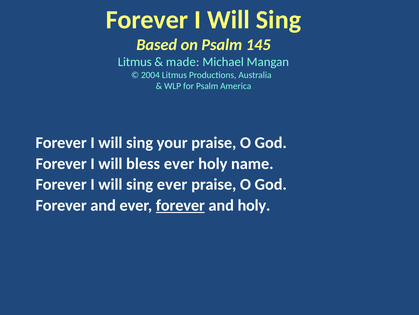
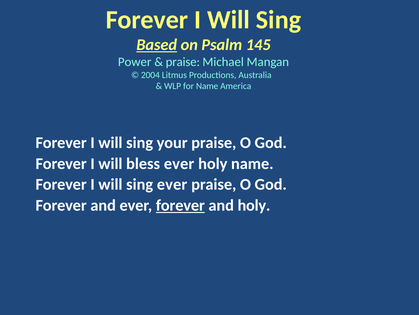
Based underline: none -> present (157, 45)
Litmus: Litmus -> Power (135, 62)
made: made -> praise (183, 62)
for Psalm: Psalm -> Name (207, 86)
